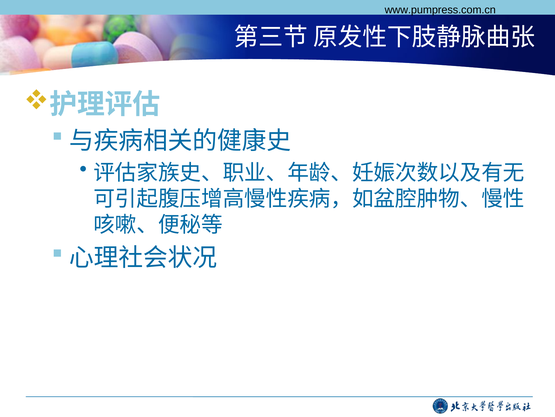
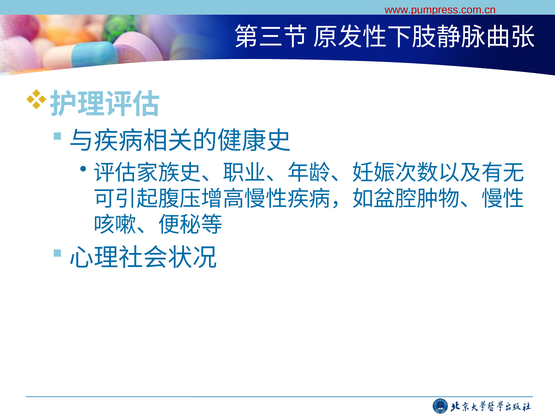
www.pumpress.com.cn colour: black -> red (440, 10)
